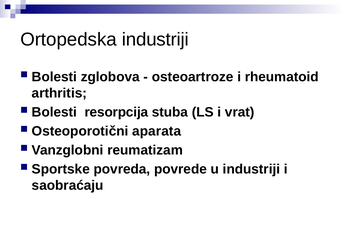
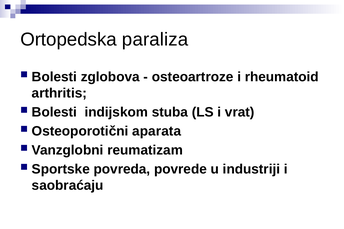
Ortopedska industriji: industriji -> paraliza (155, 40)
resorpcija: resorpcija -> indijskom (116, 112)
